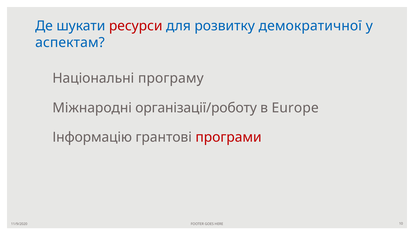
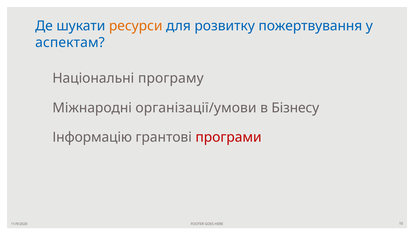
ресурси colour: red -> orange (136, 26)
демократичної: демократичної -> пожертвування (310, 26)
організації/роботу: організації/роботу -> організації/умови (196, 108)
Europe: Europe -> Бізнесу (295, 108)
